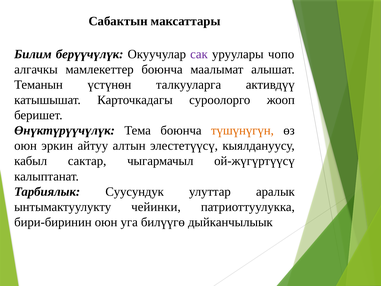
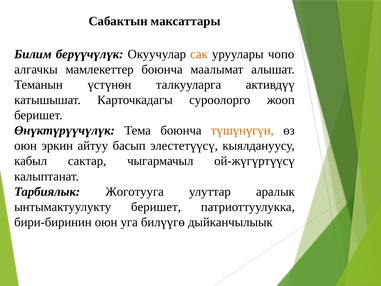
сак colour: purple -> orange (199, 54)
алтын: алтын -> басып (129, 146)
Суусундук: Суусундук -> Жоготууга (135, 191)
ынтымактуулукту чейинки: чейинки -> беришет (156, 207)
